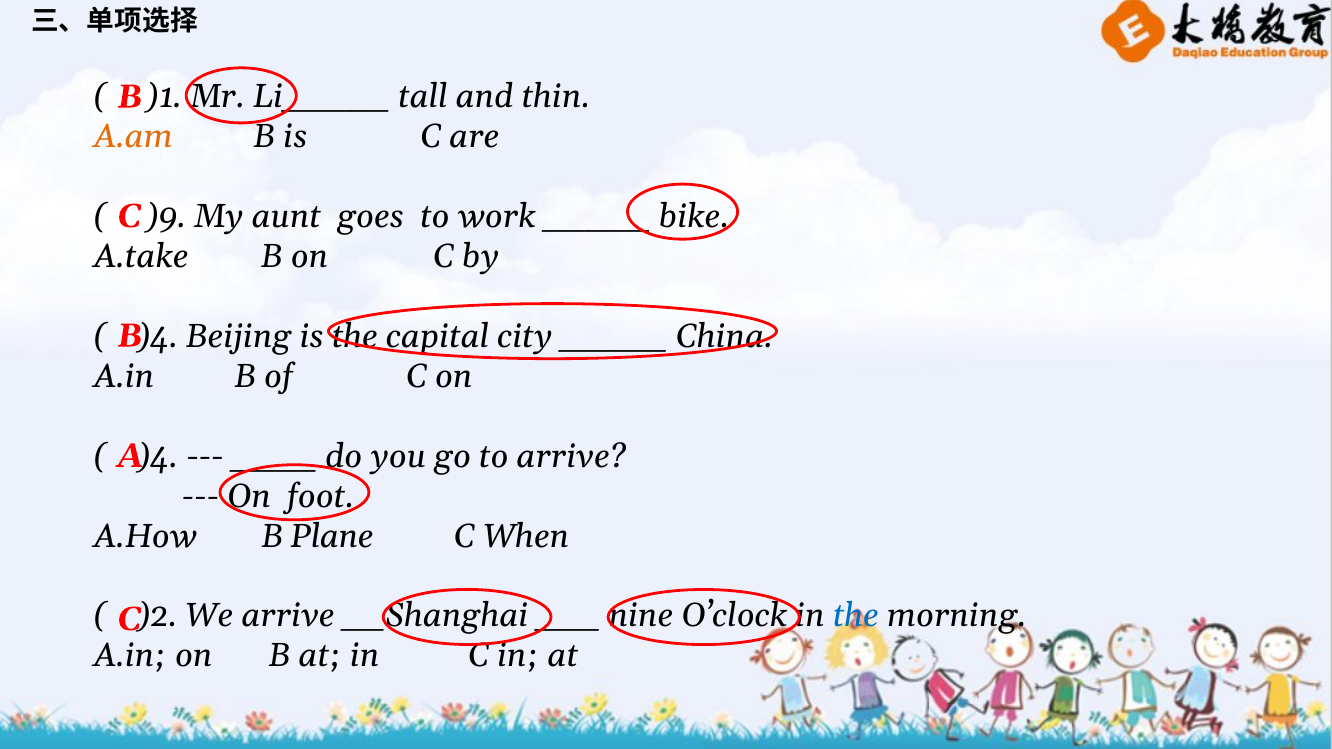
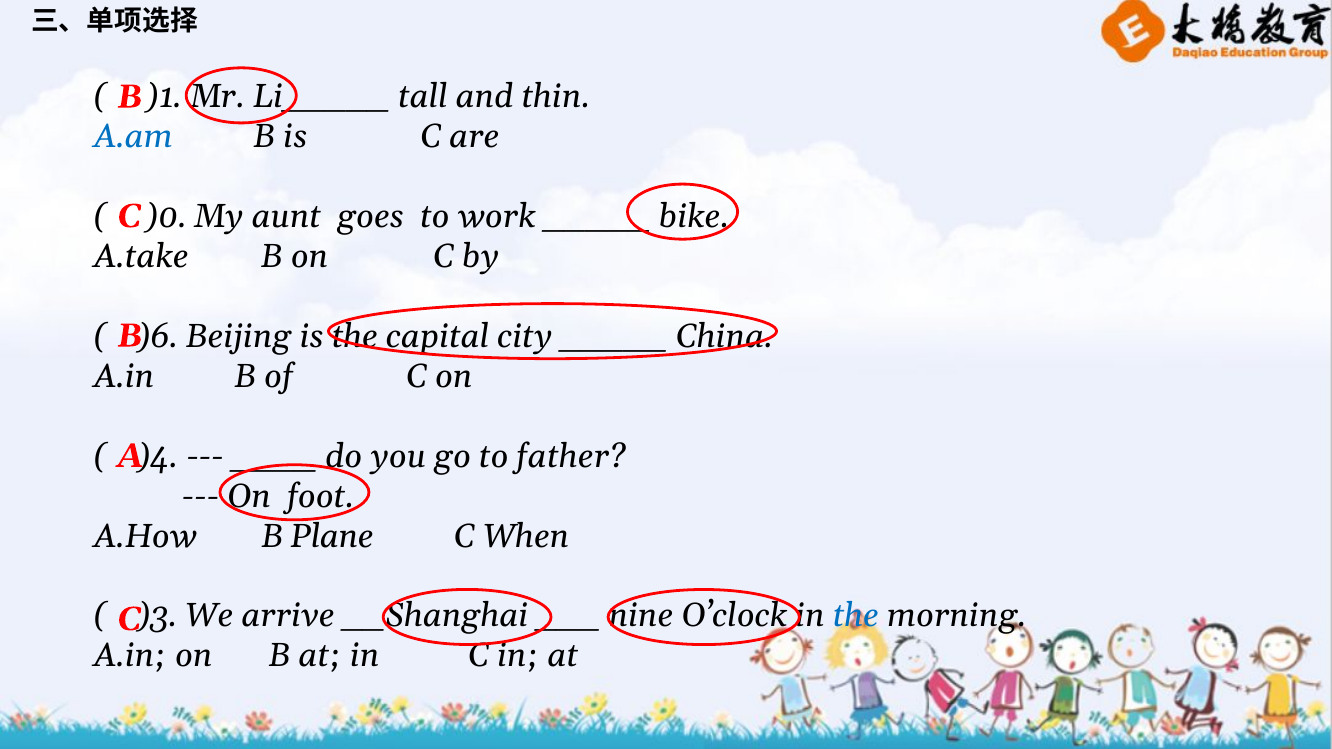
A.am colour: orange -> blue (133, 137)
)9: )9 -> )0 (166, 217)
)4: )4 -> )6 (158, 336)
to arrive: arrive -> father (571, 456)
)2: )2 -> )3 (158, 616)
